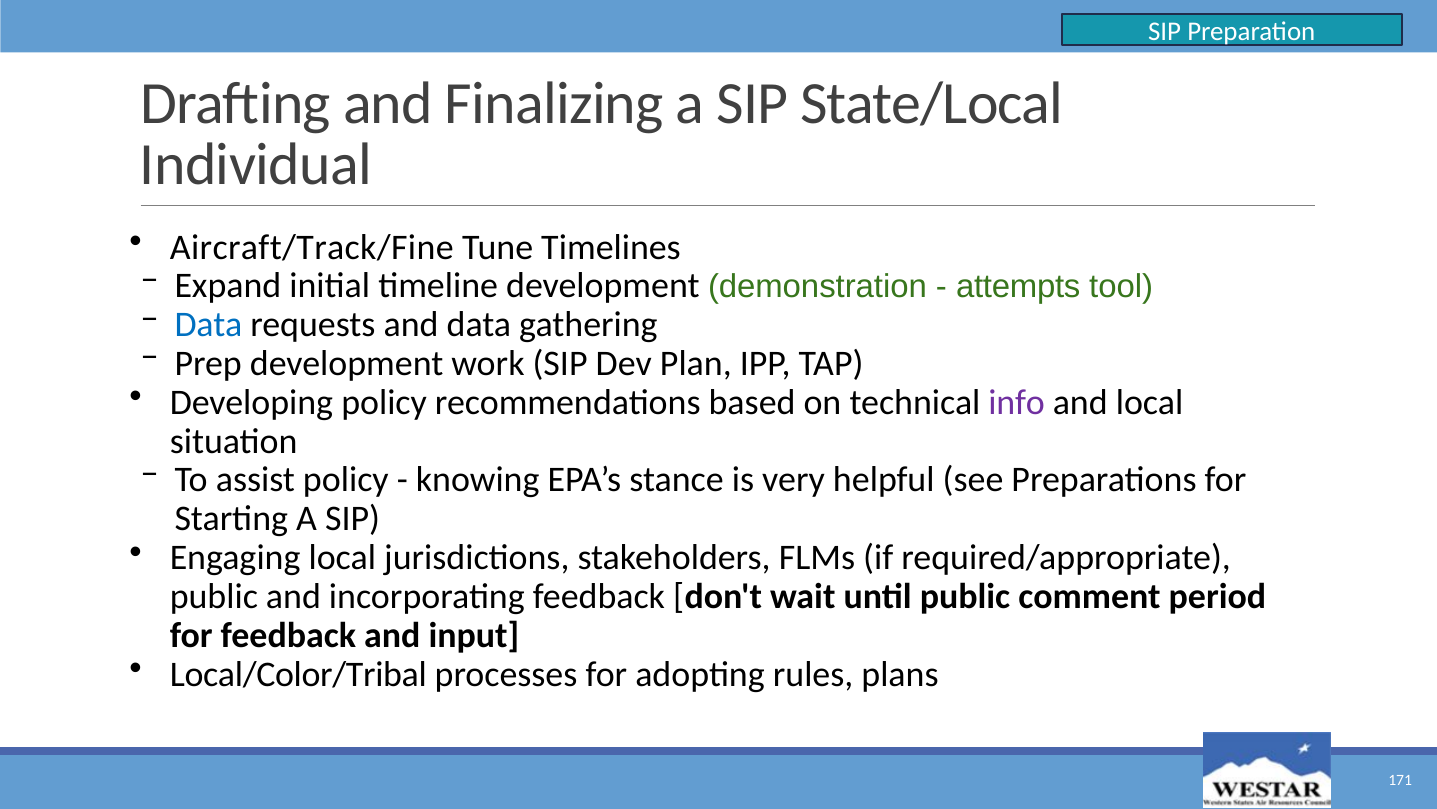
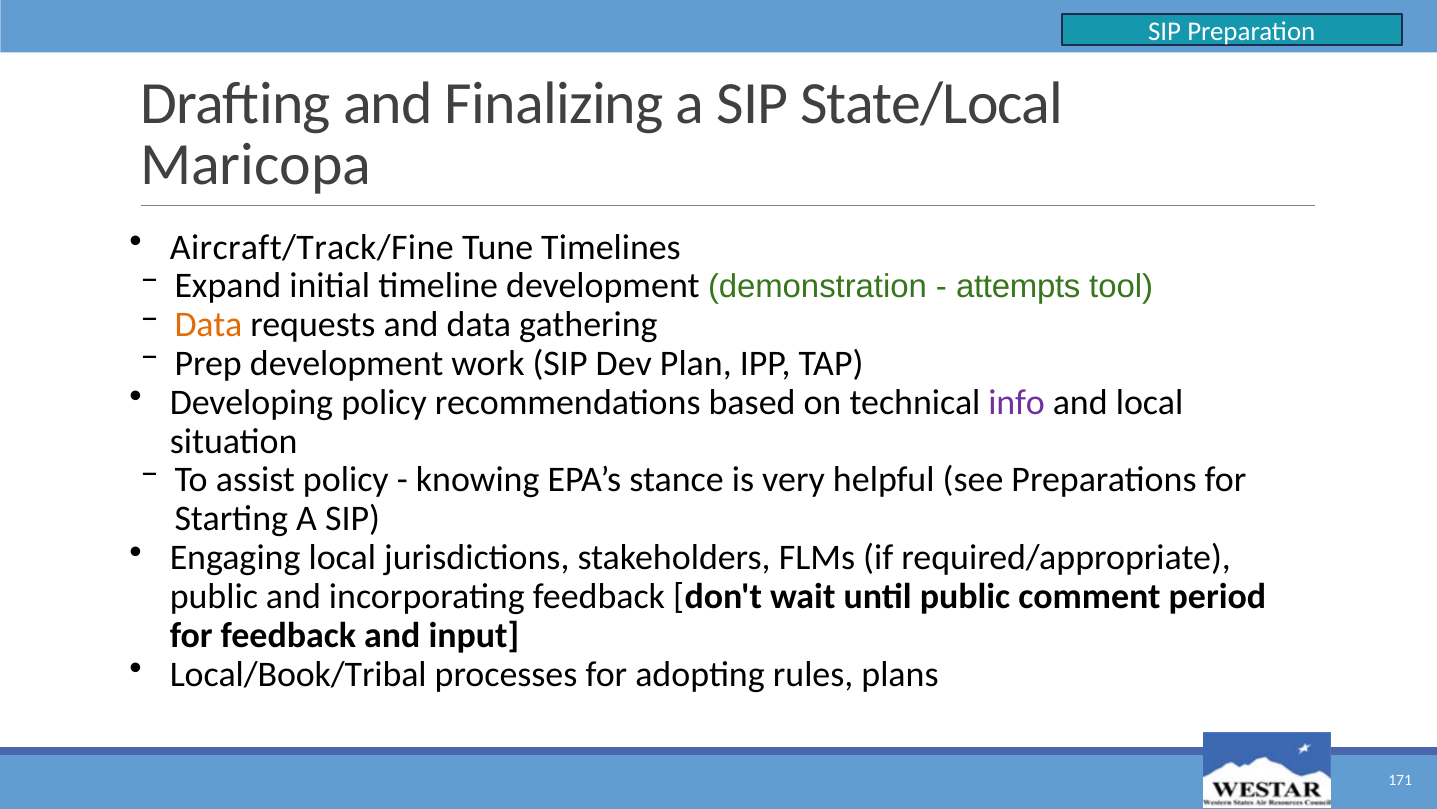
Individual: Individual -> Maricopa (256, 164)
Data colour: blue -> orange (208, 325)
Local/Color/Tribal: Local/Color/Tribal -> Local/Book/Tribal (298, 674)
